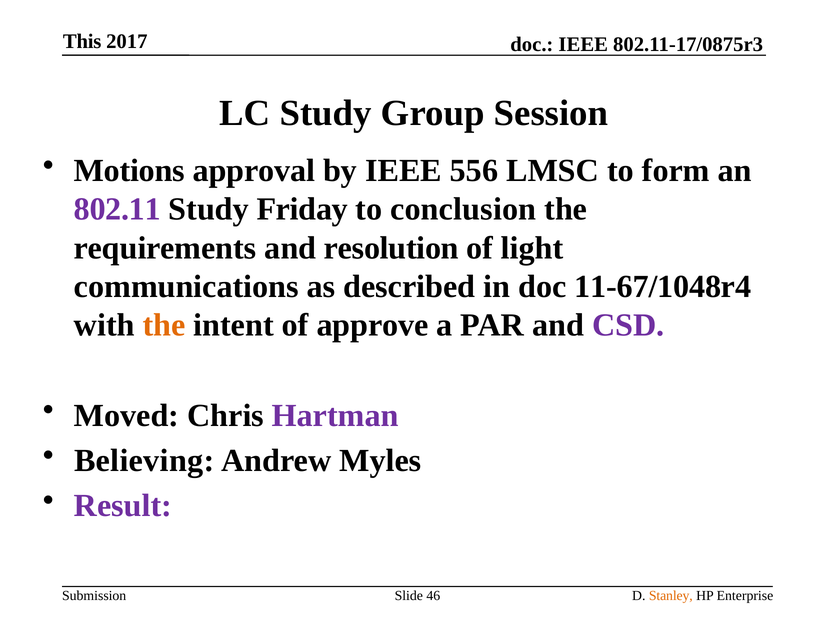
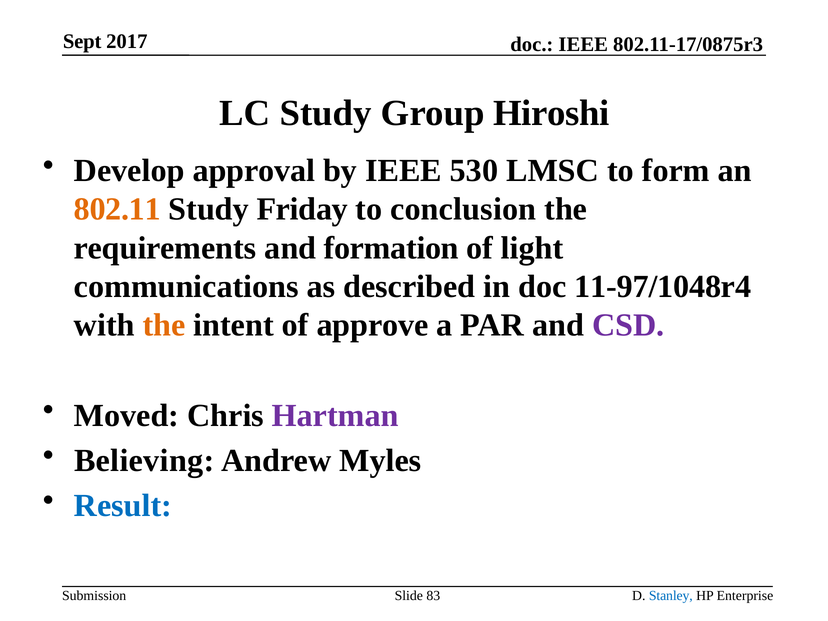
This: This -> Sept (82, 41)
Session: Session -> Hiroshi (551, 113)
Motions: Motions -> Develop (129, 171)
556: 556 -> 530 (474, 171)
802.11 colour: purple -> orange (117, 209)
resolution: resolution -> formation (391, 248)
11-67/1048r4: 11-67/1048r4 -> 11-97/1048r4 (663, 287)
Result colour: purple -> blue (123, 506)
46: 46 -> 83 (433, 596)
Stanley colour: orange -> blue (671, 596)
